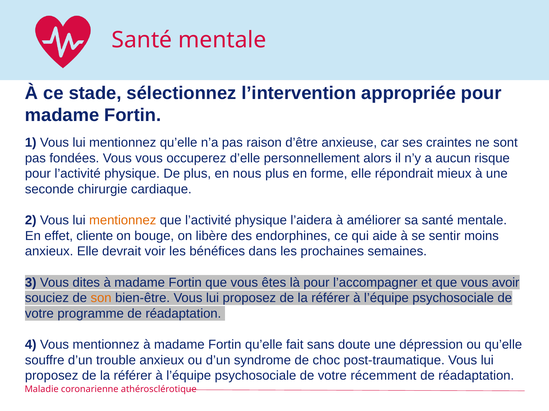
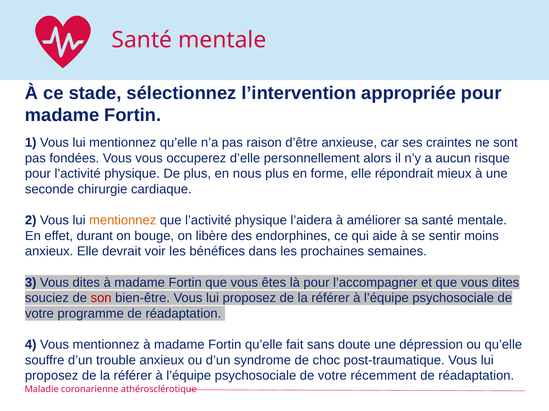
cliente: cliente -> durant (95, 236)
que vous avoir: avoir -> dites (506, 283)
son colour: orange -> red (101, 298)
